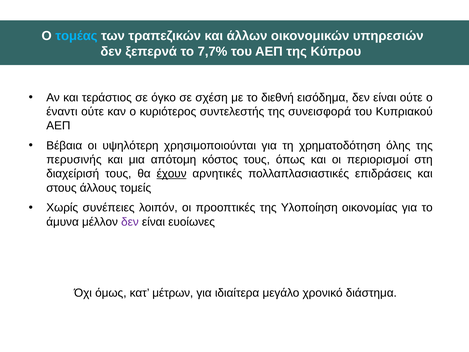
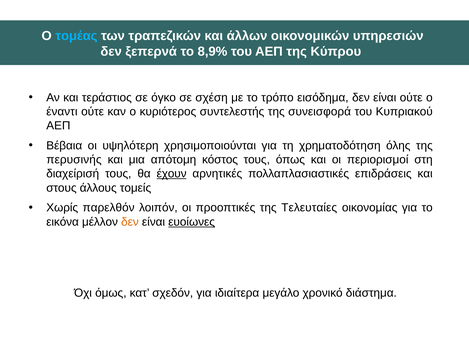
7,7%: 7,7% -> 8,9% (212, 51)
διεθνή: διεθνή -> τρόπο (277, 97)
συνέπειες: συνέπειες -> παρελθόν (109, 208)
Υλοποίηση: Υλοποίηση -> Τελευταίες (309, 208)
άμυνα: άμυνα -> εικόνα (63, 222)
δεν colour: purple -> orange (130, 222)
ευοίωνες underline: none -> present (192, 222)
μέτρων: μέτρων -> σχεδόν (173, 293)
